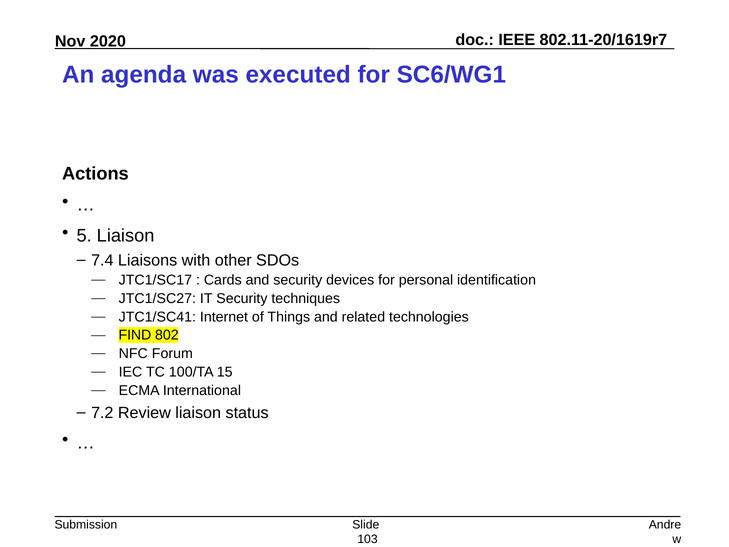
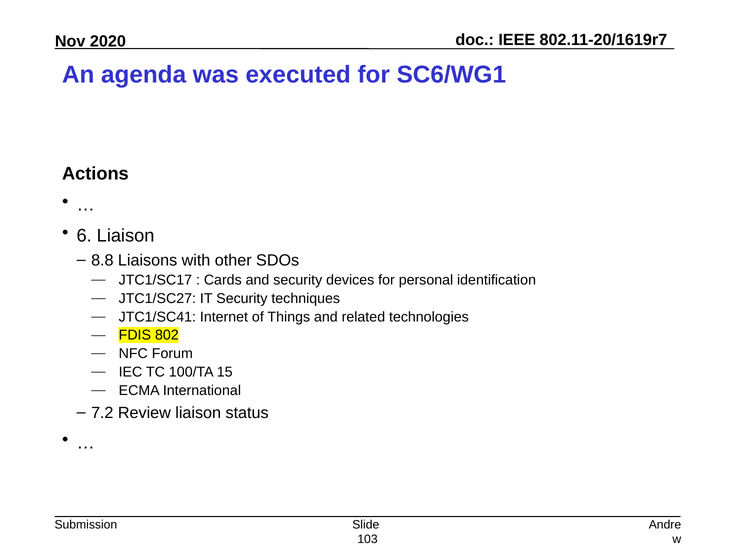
5: 5 -> 6 (84, 236)
7.4: 7.4 -> 8.8 (102, 260)
FIND: FIND -> FDIS (135, 335)
